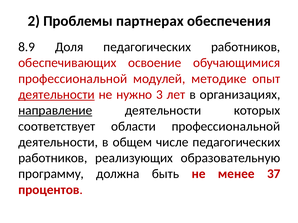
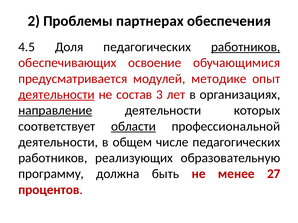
8.9: 8.9 -> 4.5 (27, 47)
работников underline: none -> present (246, 47)
профессиональной: профессиональной -> предусматривается (73, 79)
нужно: нужно -> состав (134, 95)
области underline: none -> present (133, 127)
37: 37 -> 27 (274, 174)
